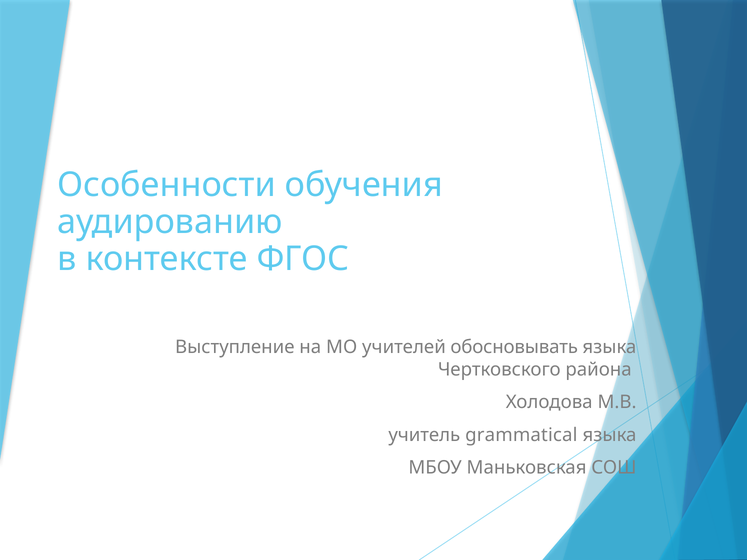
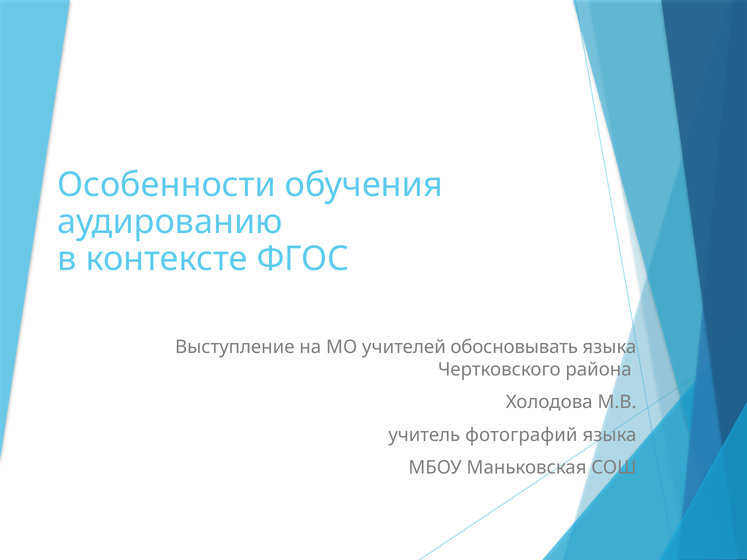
grammatical: grammatical -> фотографий (521, 435)
